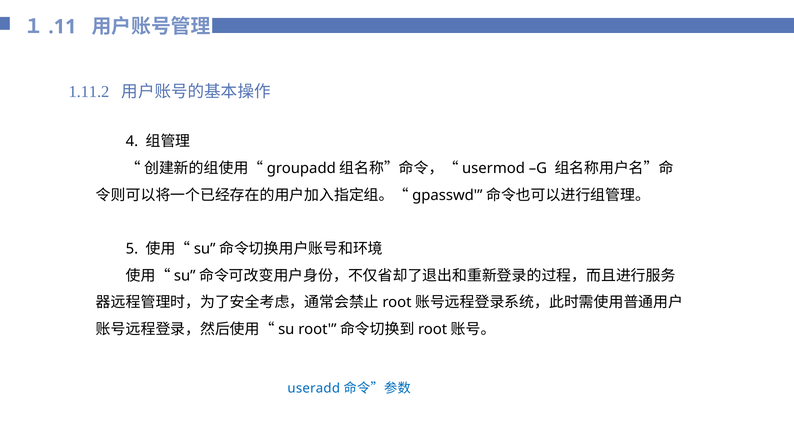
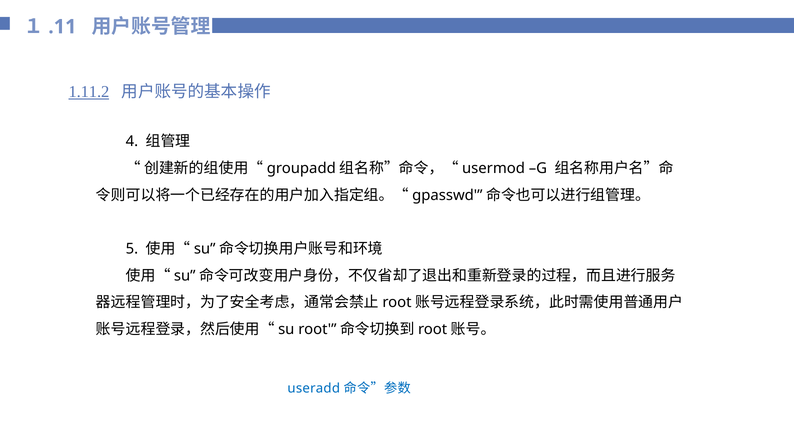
1.11.2 underline: none -> present (89, 92)
